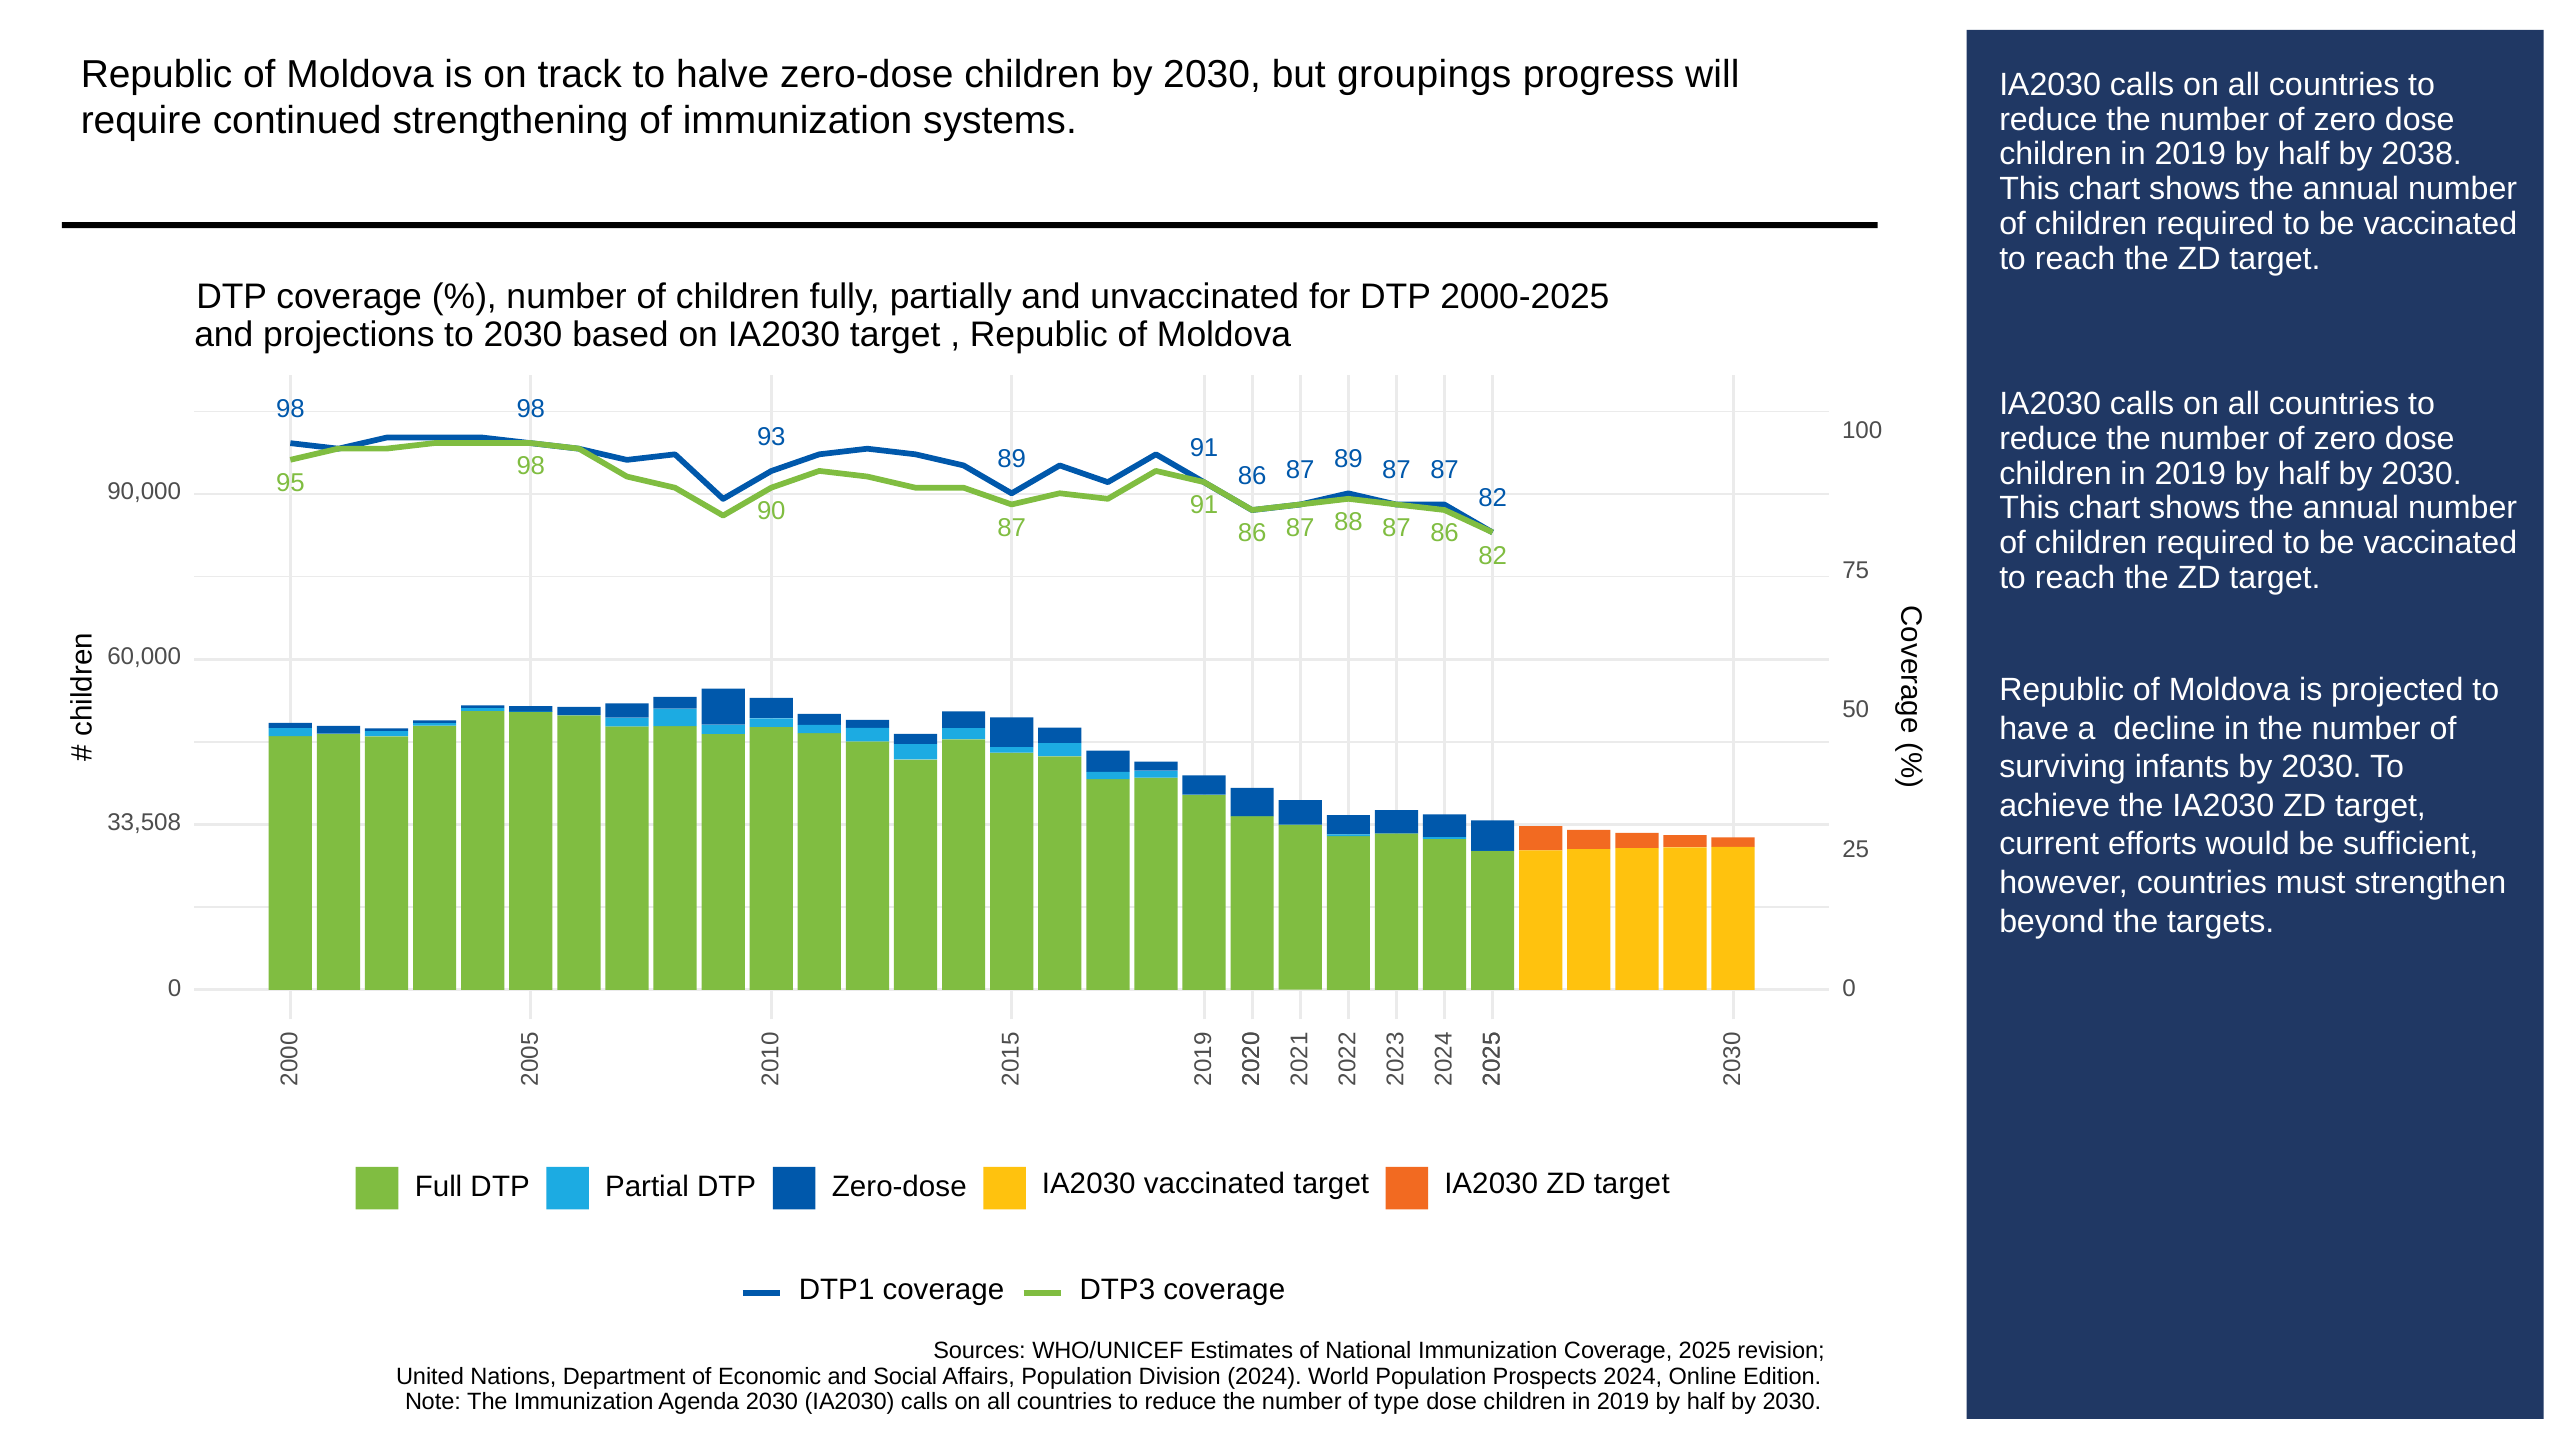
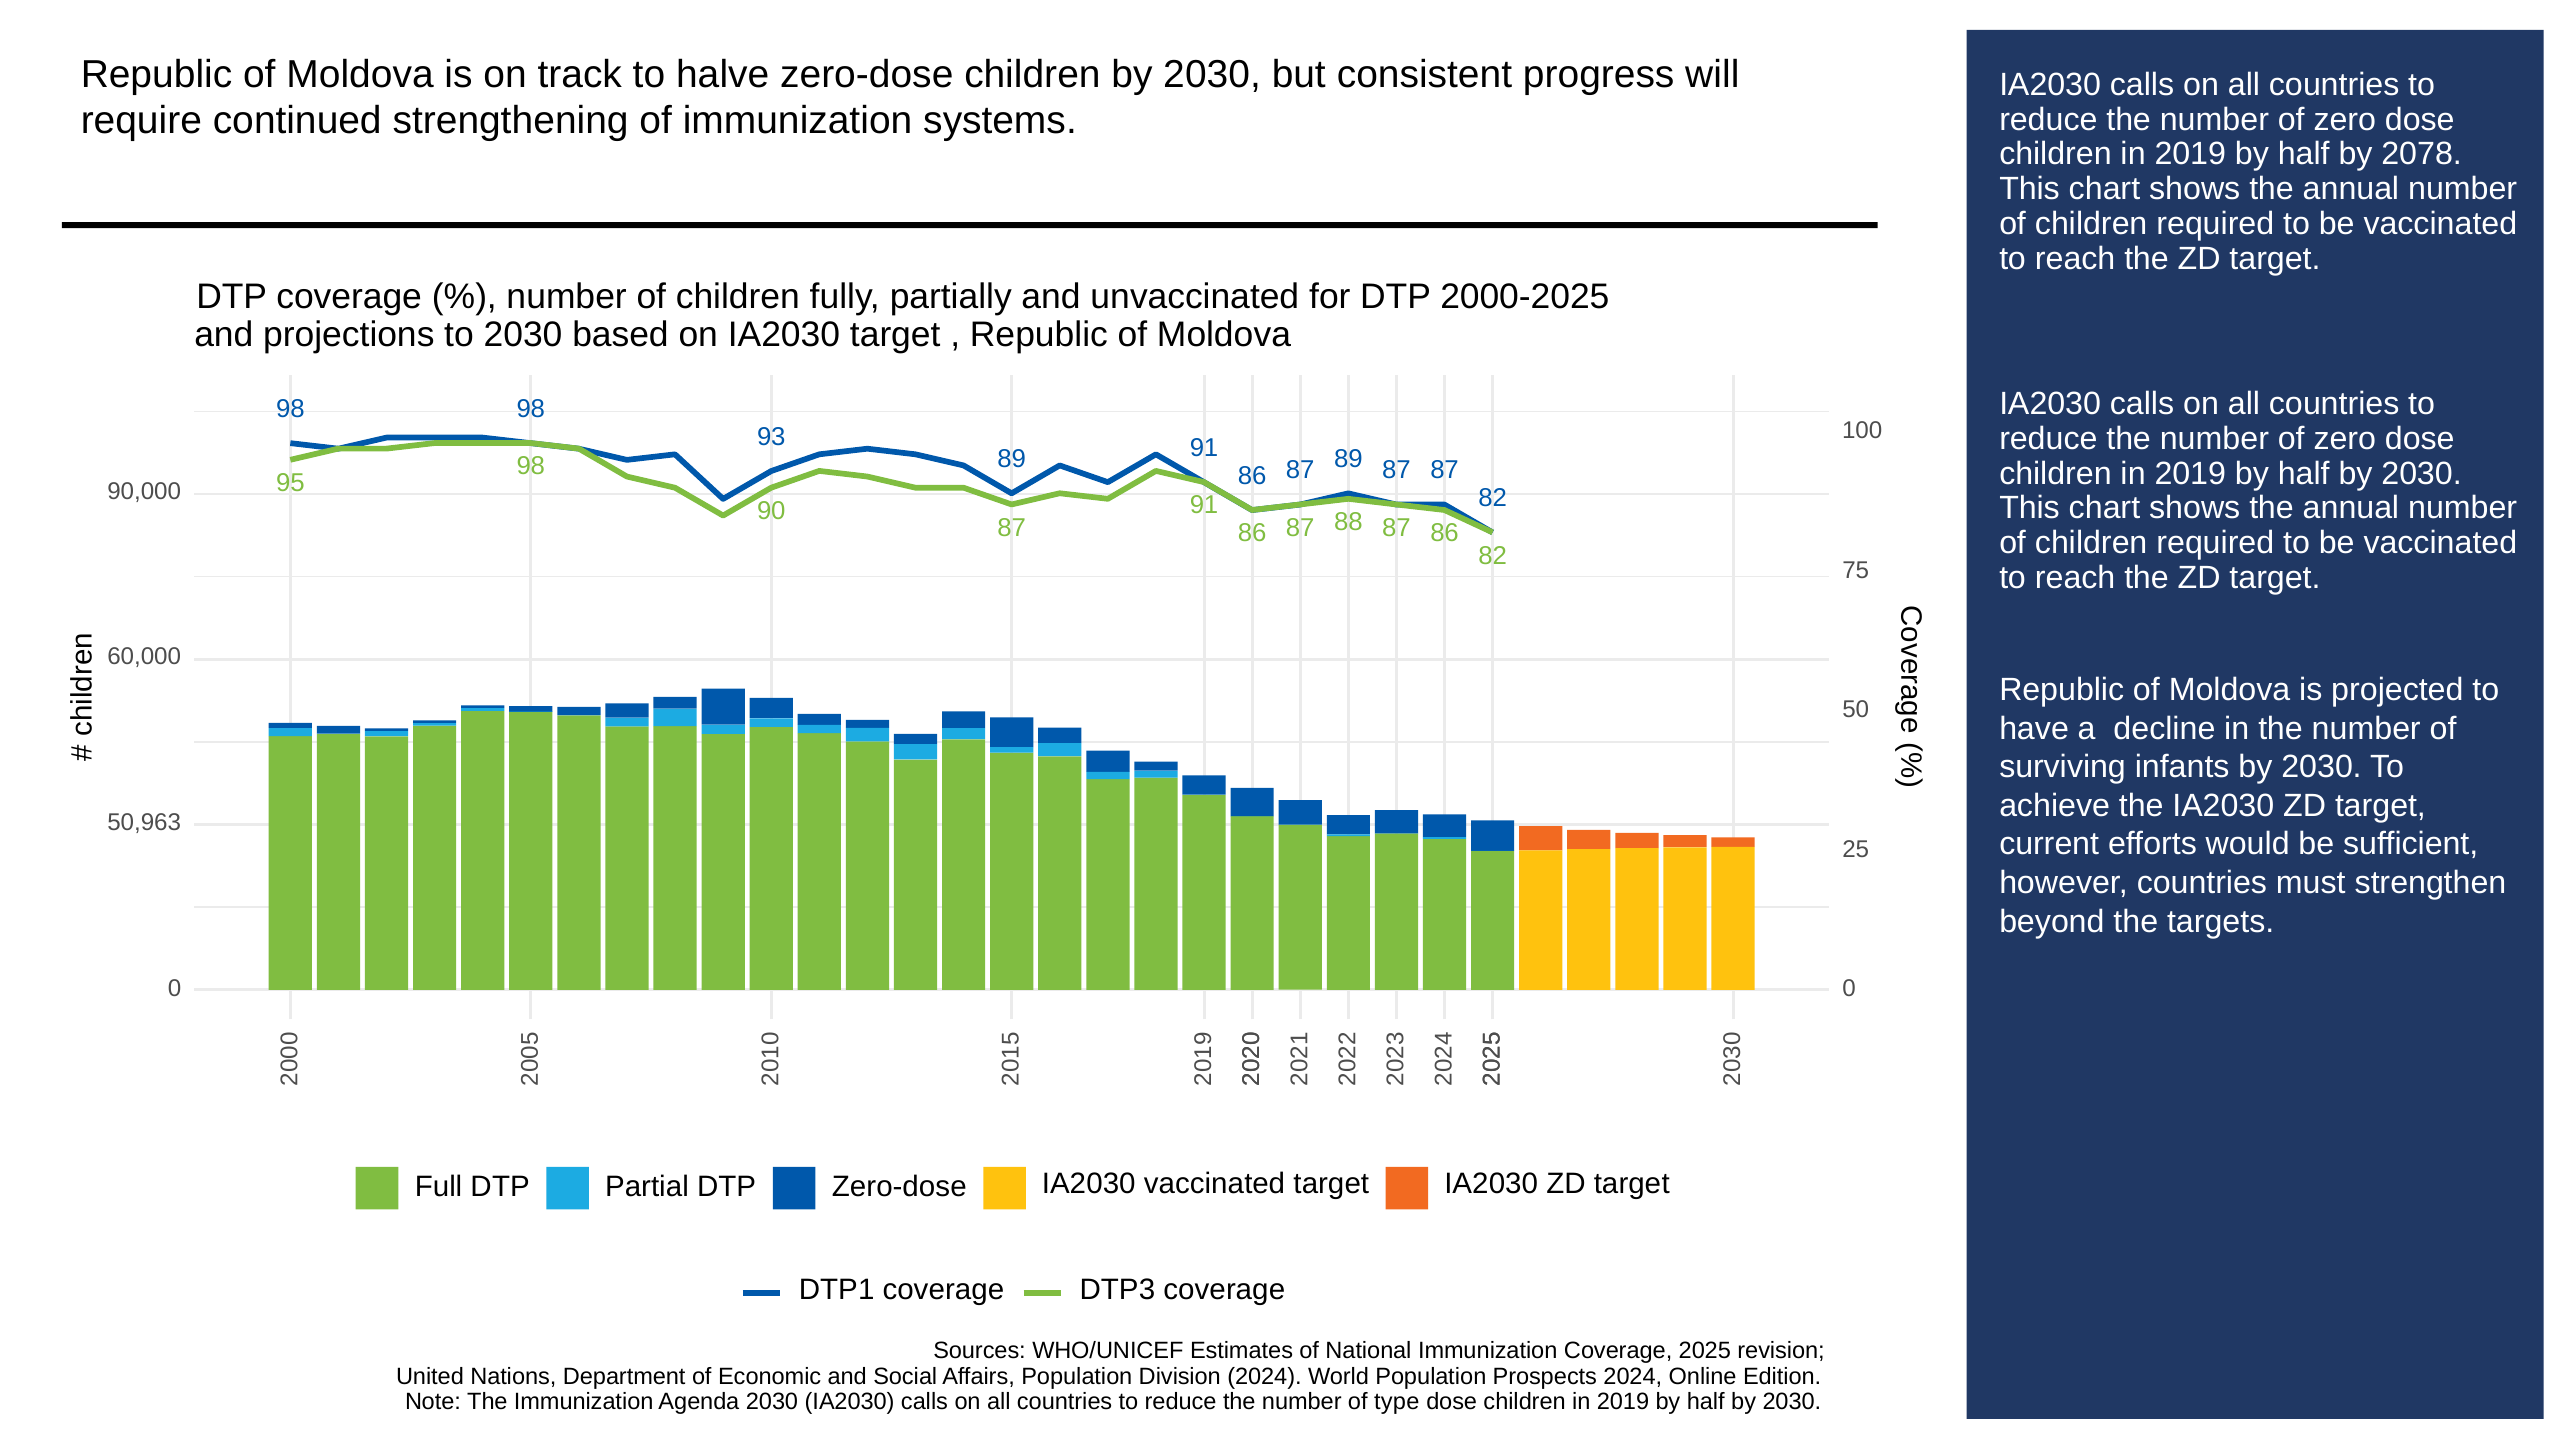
groupings: groupings -> consistent (1424, 74)
2038: 2038 -> 2078 (2422, 154)
33,508: 33,508 -> 50,963 (144, 822)
